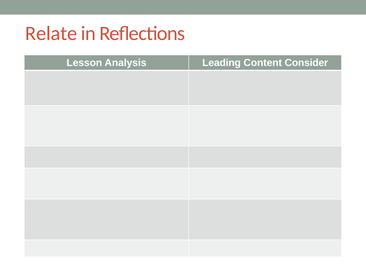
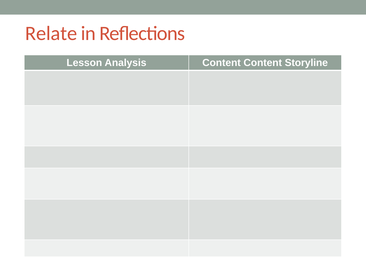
Analysis Leading: Leading -> Content (222, 63)
Consider: Consider -> Storyline (306, 63)
